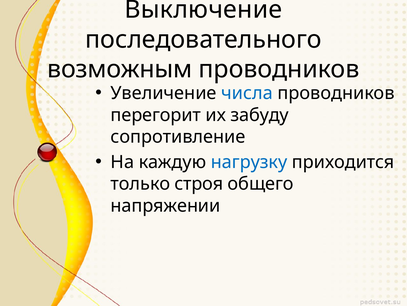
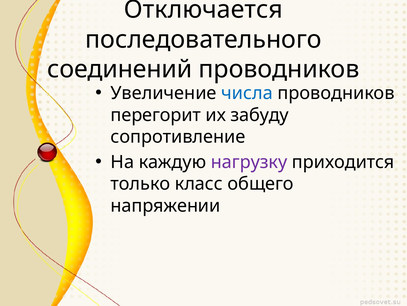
Выключение: Выключение -> Отключается (203, 10)
возможным: возможным -> соединений (120, 69)
нагрузку colour: blue -> purple (249, 162)
строя: строя -> класс (199, 184)
